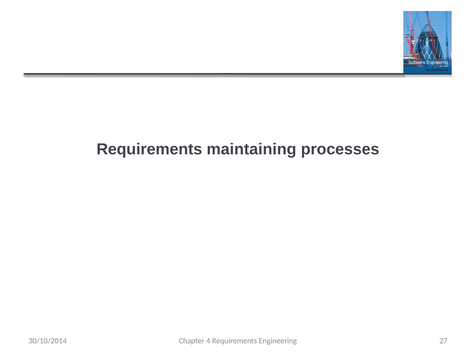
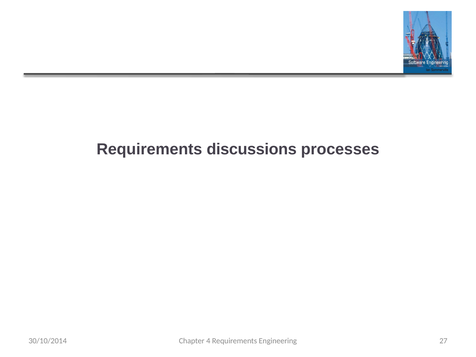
maintaining: maintaining -> discussions (252, 149)
